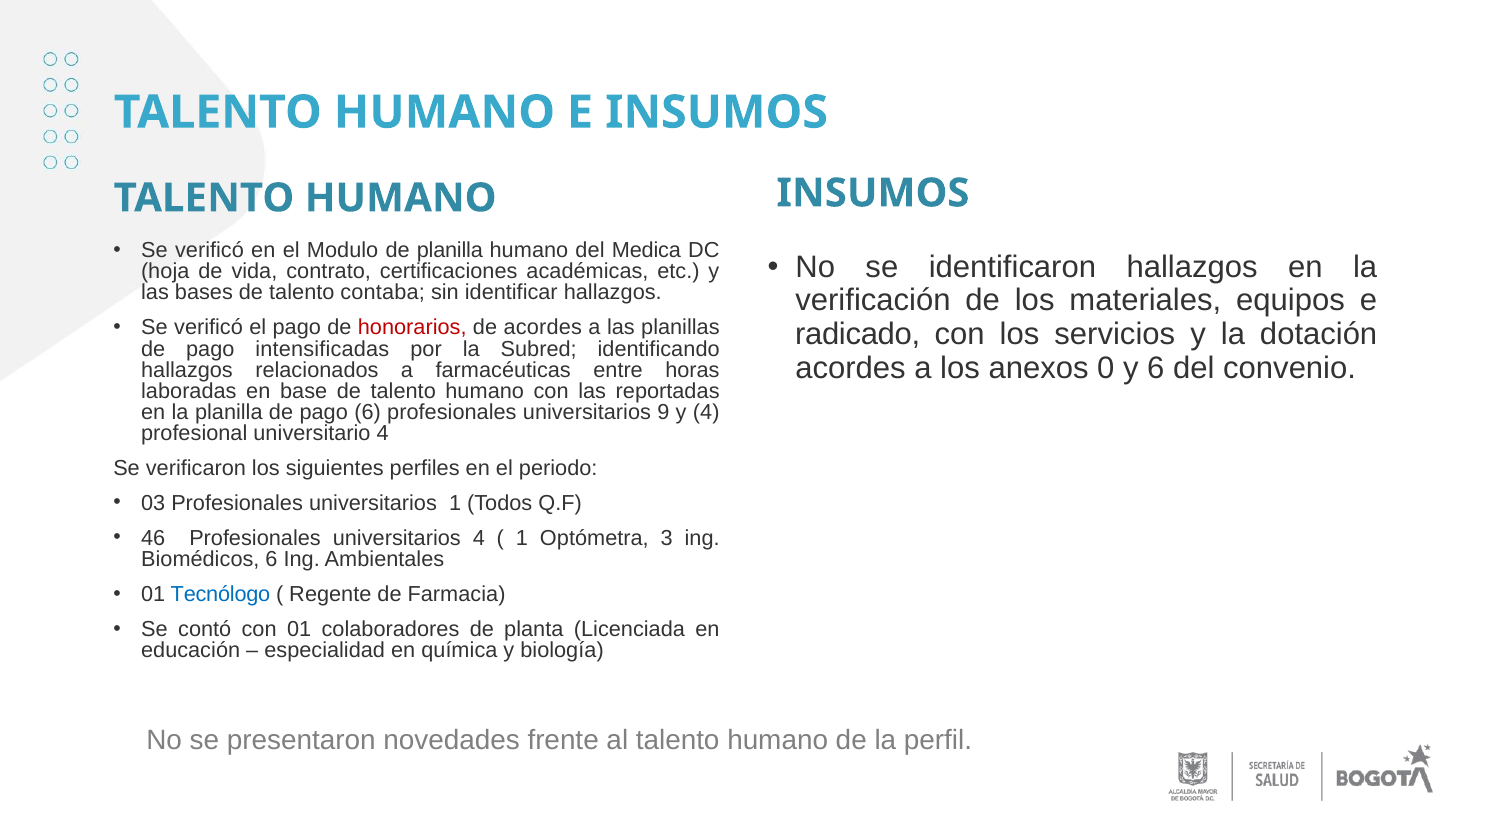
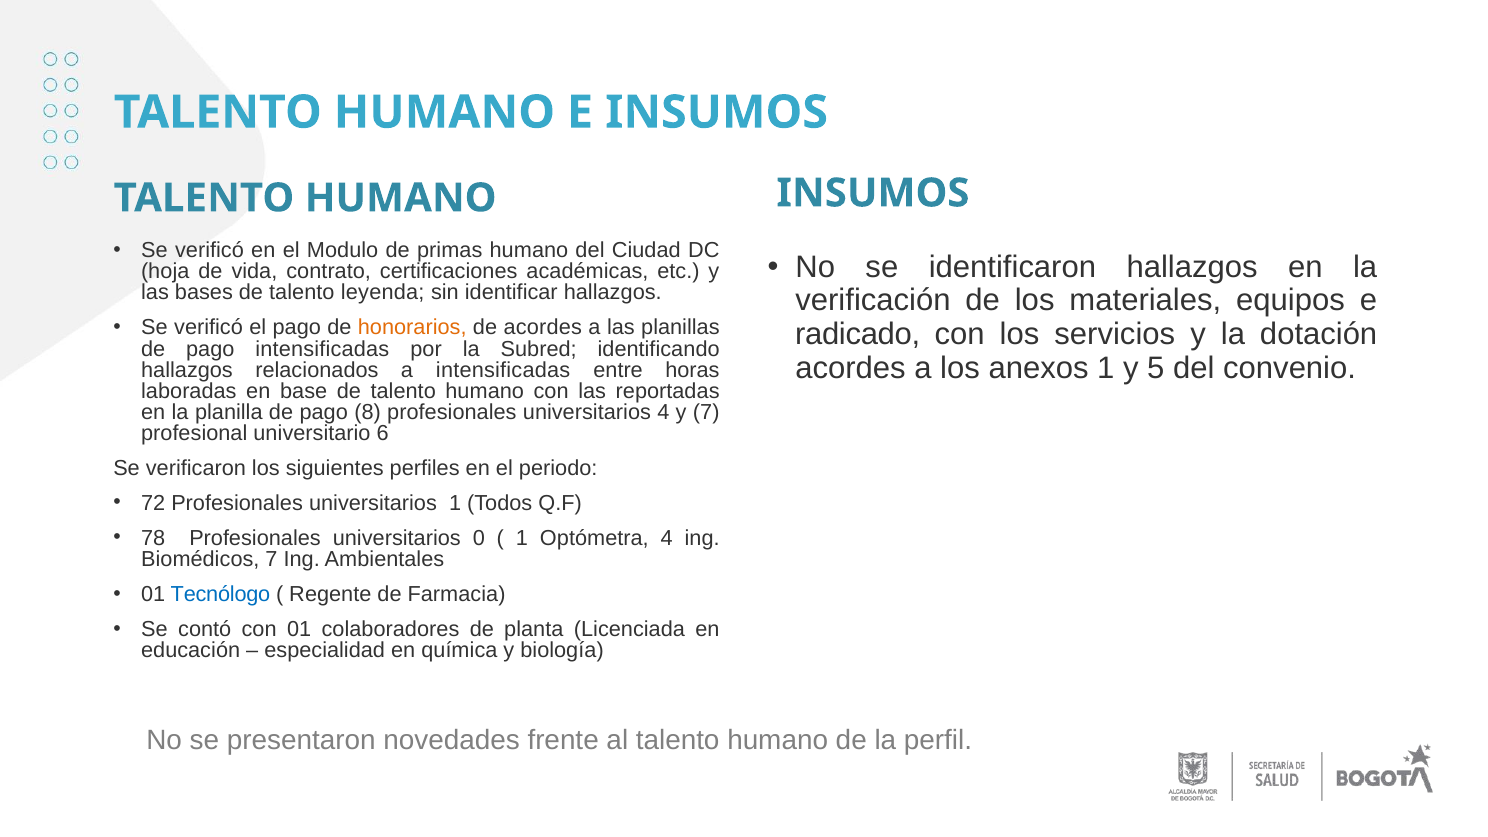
de planilla: planilla -> primas (450, 251)
Medica: Medica -> Ciudad (646, 251)
contaba: contaba -> leyenda (383, 293)
honorarios colour: red -> orange (412, 328)
anexos 0: 0 -> 1 (1106, 368)
y 6: 6 -> 5 (1156, 368)
a farmacéuticas: farmacéuticas -> intensificadas (503, 370)
pago 6: 6 -> 8 (368, 412)
universitarios 9: 9 -> 4 (663, 412)
y 4: 4 -> 7 (706, 412)
universitario 4: 4 -> 6 (383, 433)
03: 03 -> 72 (153, 503)
46: 46 -> 78 (153, 538)
universitarios 4: 4 -> 0 (479, 538)
Optómetra 3: 3 -> 4 (667, 538)
Biomédicos 6: 6 -> 7 (271, 559)
